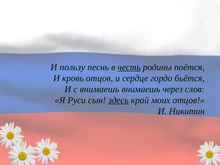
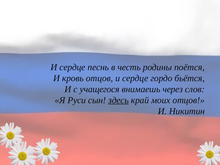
пользу: пользу -> сердце (72, 67)
честь underline: present -> none (129, 67)
с внимаешь: внимаешь -> учащегося (100, 89)
